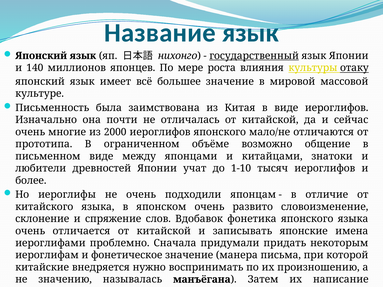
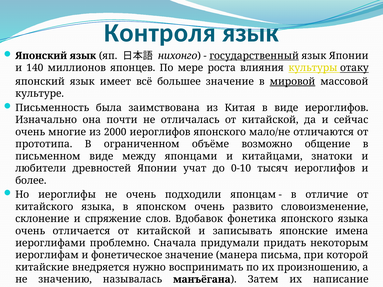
Название: Название -> Контроля (160, 33)
мировой underline: none -> present (292, 82)
1-10: 1-10 -> 0-10 (241, 168)
